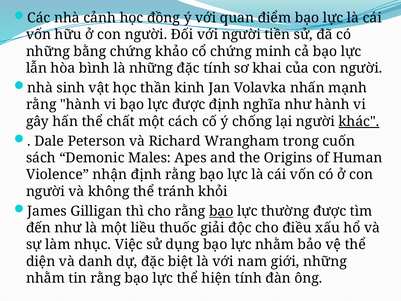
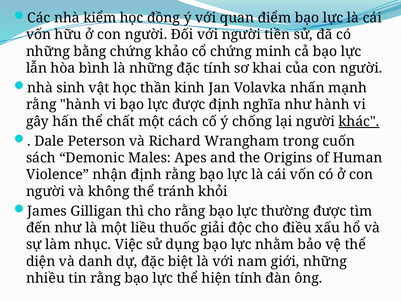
cảnh: cảnh -> kiểm (100, 18)
bạo underline: present -> none (221, 211)
nhằm: nhằm -> nhiều (45, 278)
